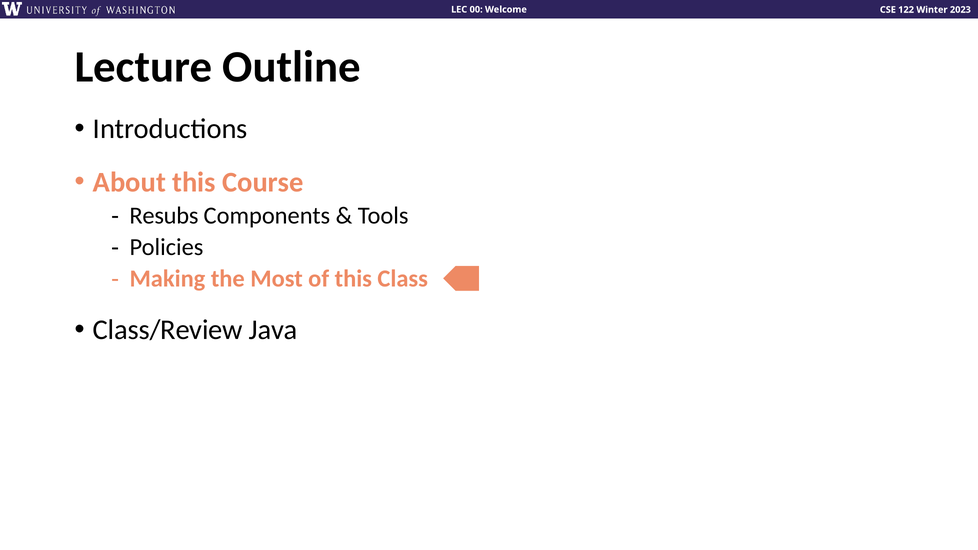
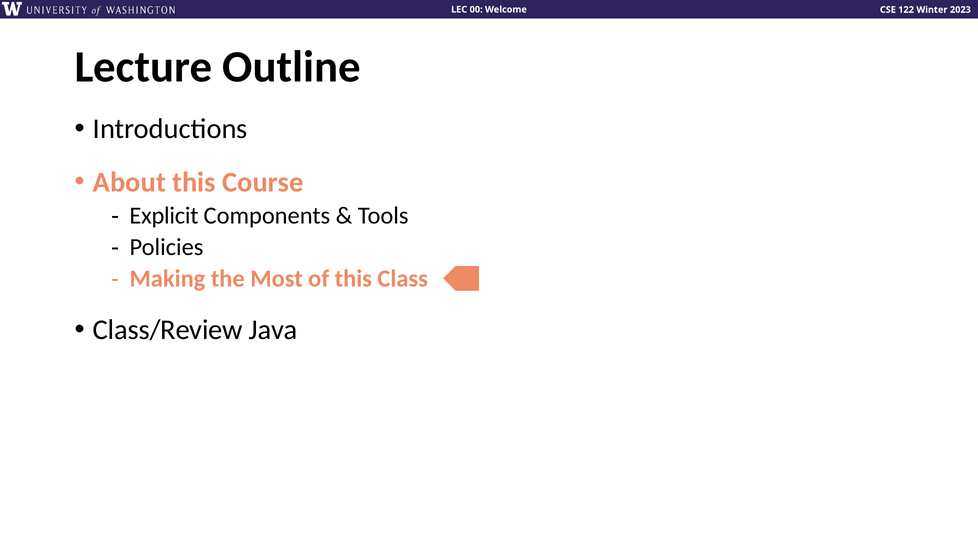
Resubs: Resubs -> Explicit (164, 216)
